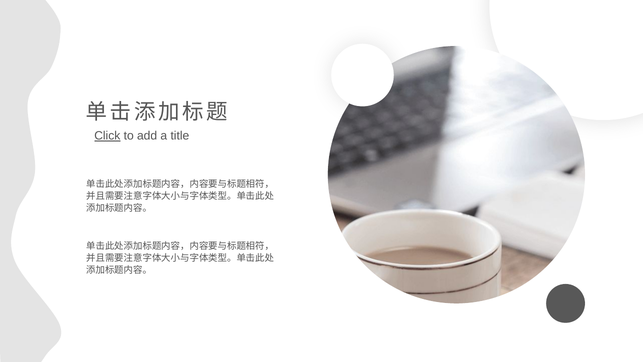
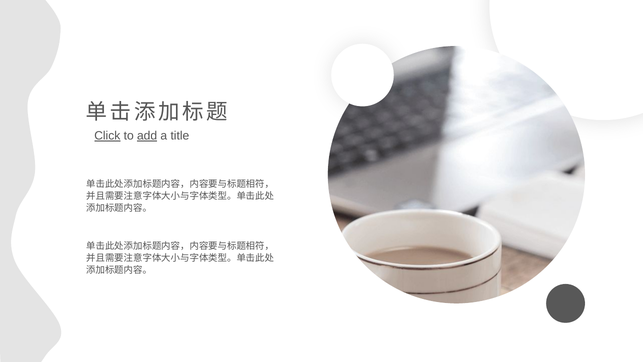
add underline: none -> present (147, 136)
